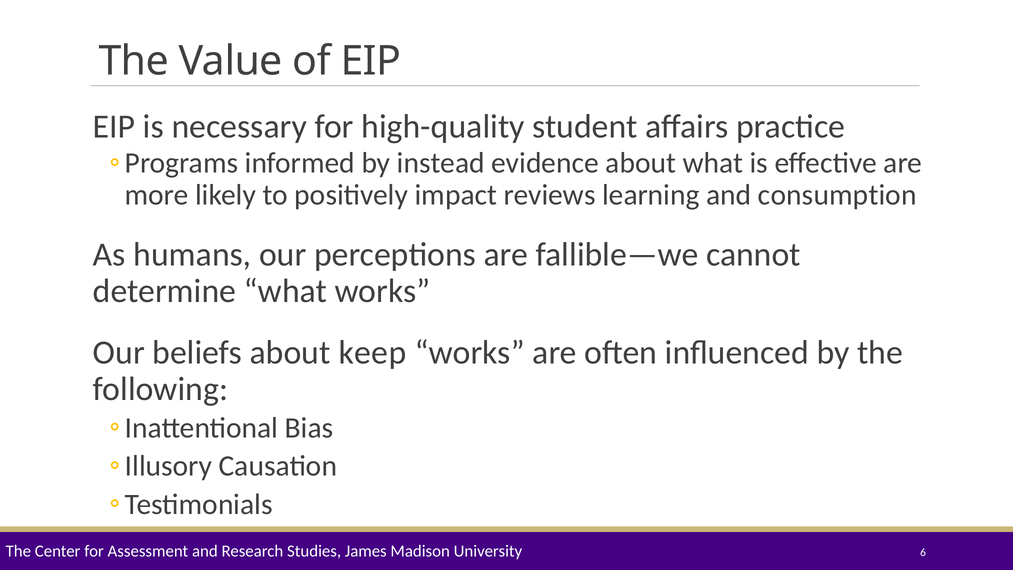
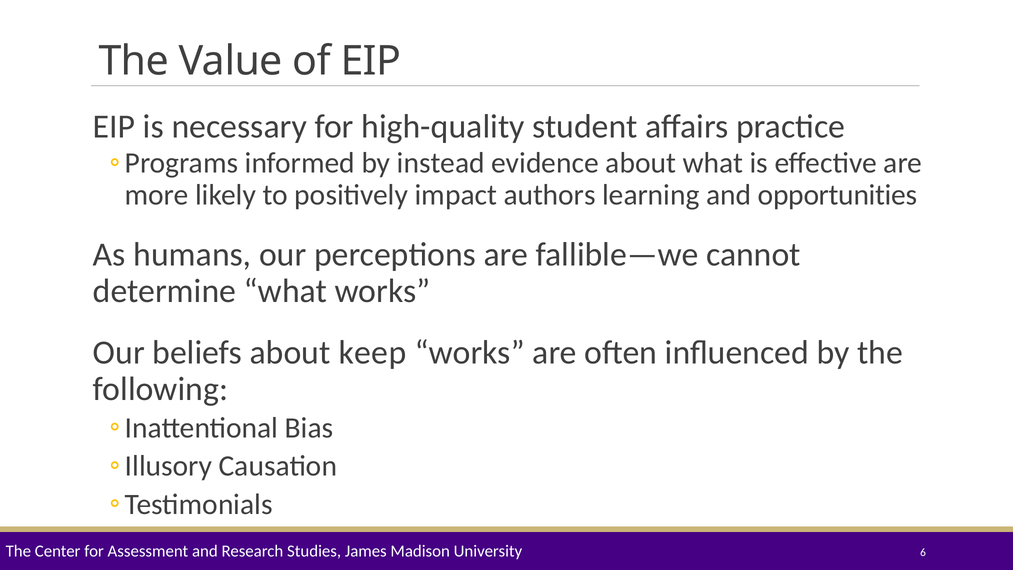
reviews: reviews -> authors (550, 195)
consumption: consumption -> opportunities (838, 195)
